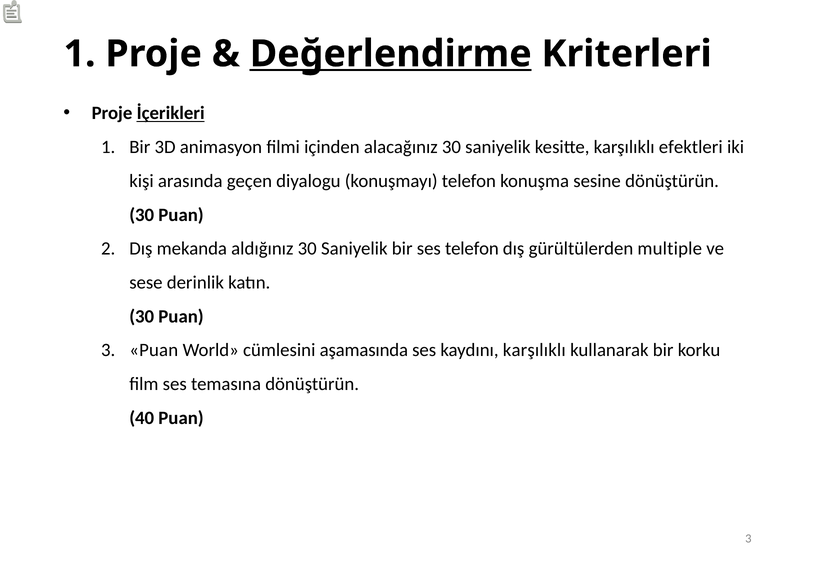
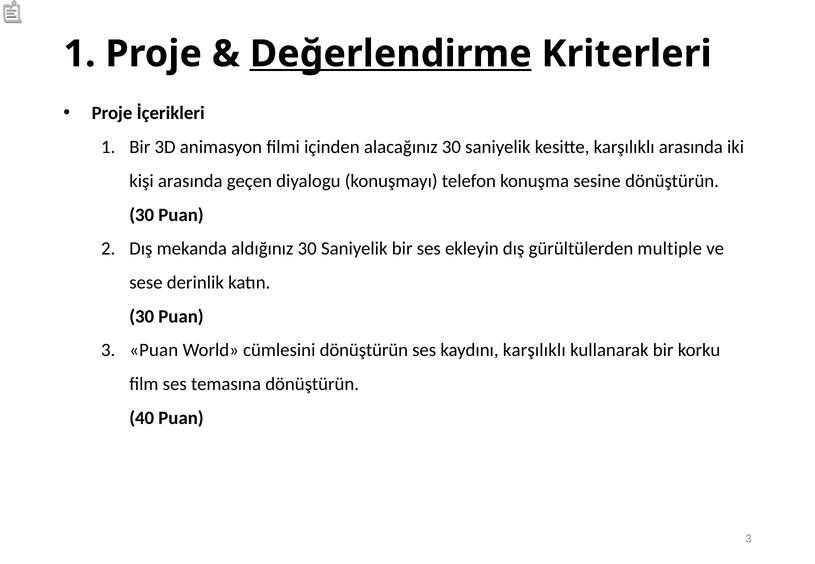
İçerikleri underline: present -> none (171, 113)
karşılıklı efektleri: efektleri -> arasında (691, 147)
ses telefon: telefon -> ekleyin (472, 249)
cümlesini aşamasında: aşamasında -> dönüştürün (364, 350)
